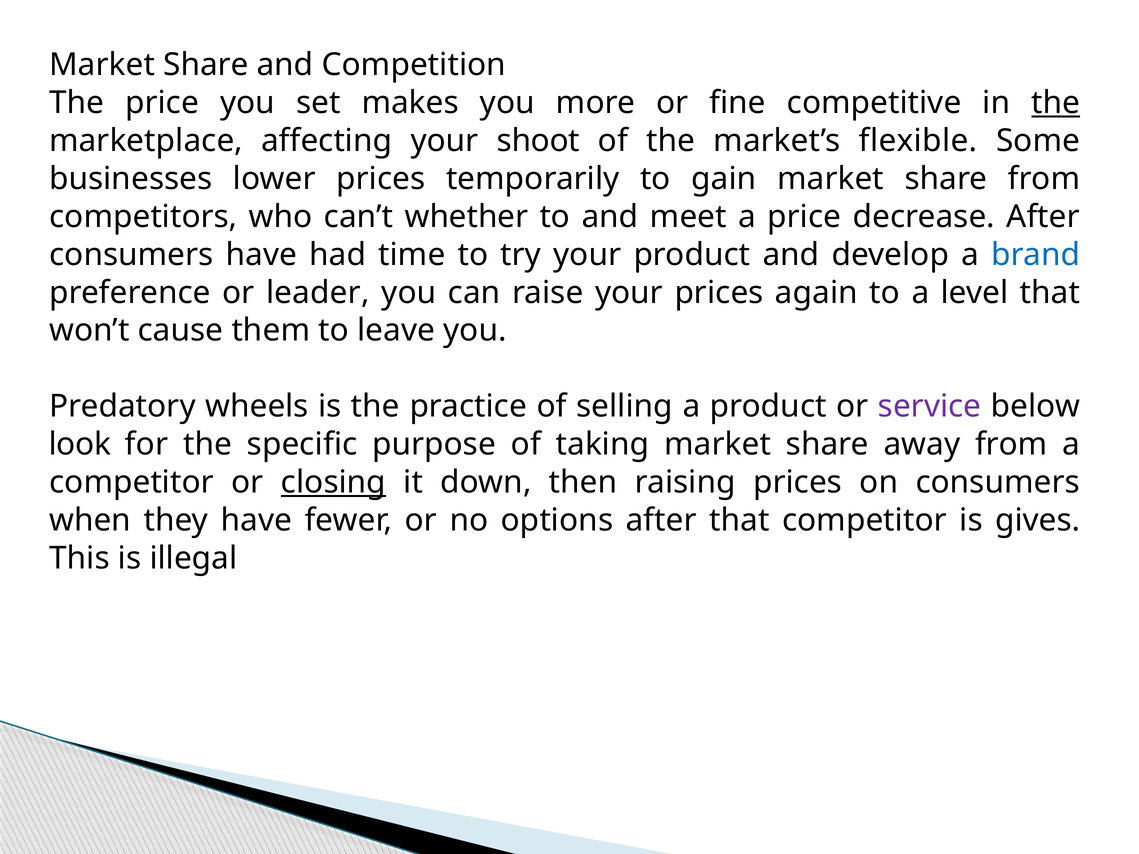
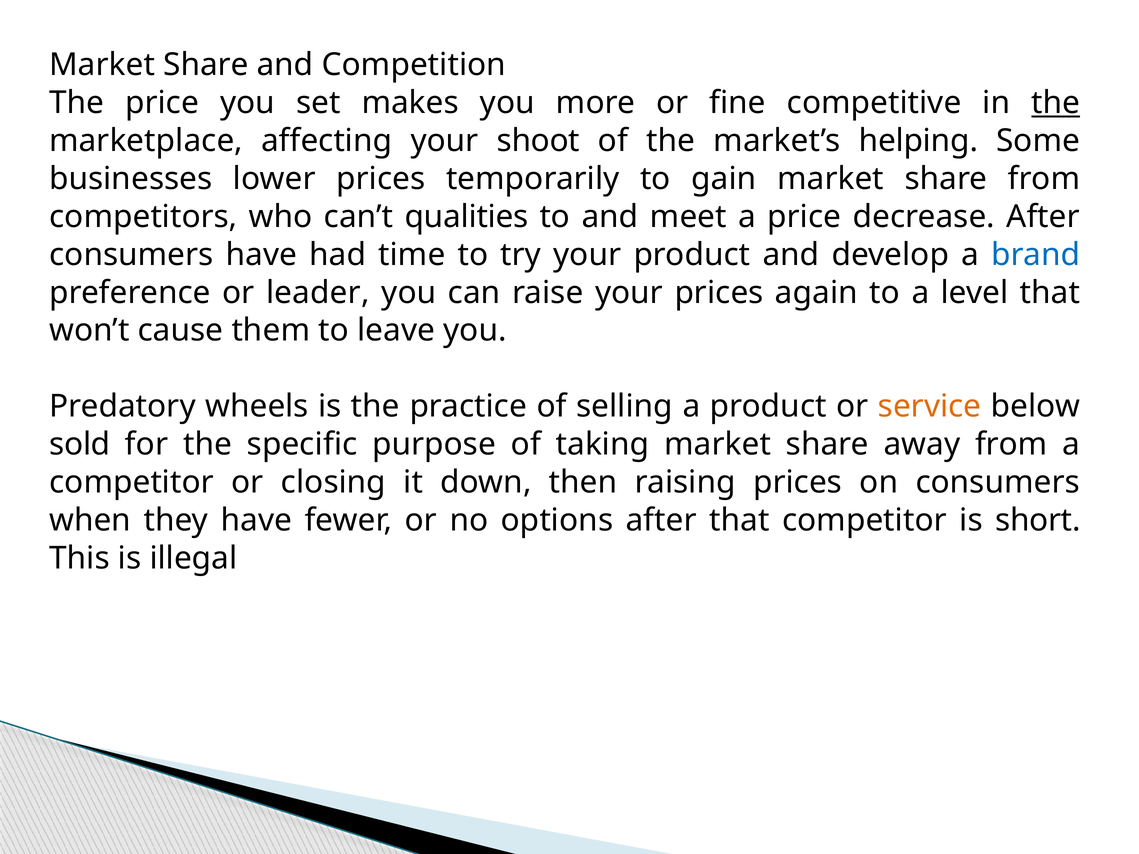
flexible: flexible -> helping (918, 141)
whether: whether -> qualities (467, 217)
service colour: purple -> orange (930, 407)
look: look -> sold (80, 445)
closing underline: present -> none (333, 483)
gives: gives -> short (1038, 521)
